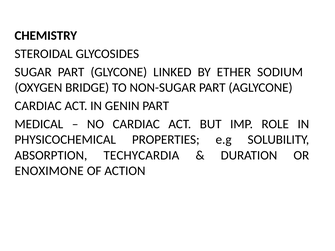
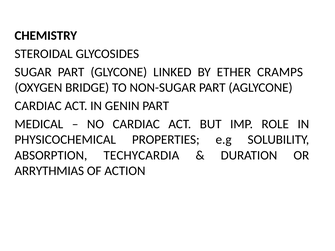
SODIUM: SODIUM -> CRAMPS (280, 72)
ENOXIMONE: ENOXIMONE -> ARRYTHMIAS (49, 171)
